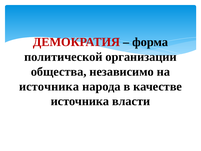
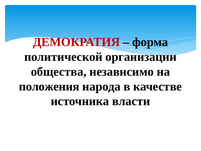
источника: источника -> положения (49, 86)
